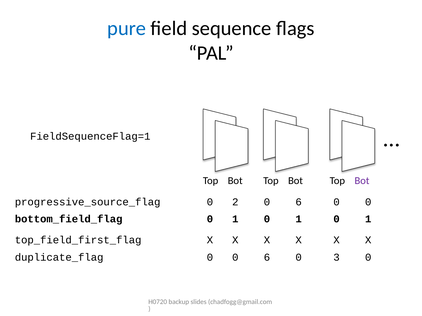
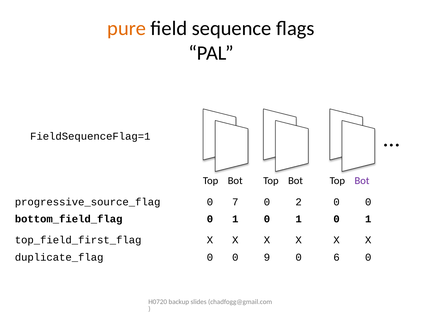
pure colour: blue -> orange (127, 29)
2: 2 -> 7 (235, 202)
6: 6 -> 2 (299, 202)
0 0 6: 6 -> 9 (267, 258)
3: 3 -> 6 (337, 258)
